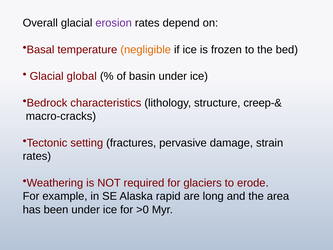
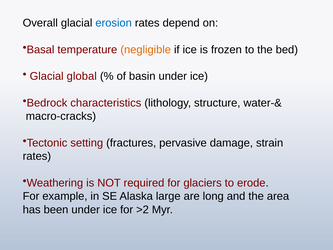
erosion colour: purple -> blue (114, 23)
creep-&: creep-& -> water-& (263, 103)
rapid: rapid -> large (168, 196)
>0: >0 -> >2 (142, 209)
